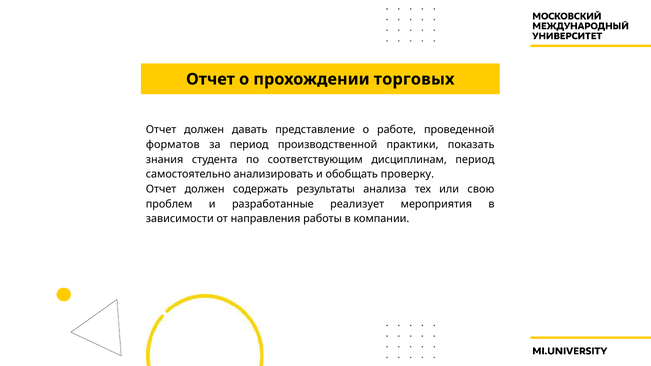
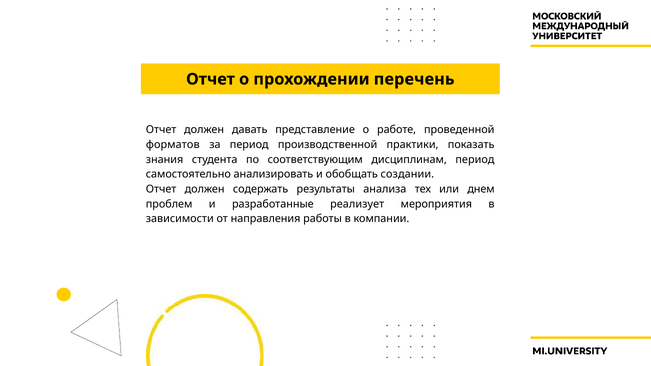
торговых: торговых -> перечень (414, 79)
проверку: проверку -> создании (407, 174)
свою: свою -> днем (481, 189)
